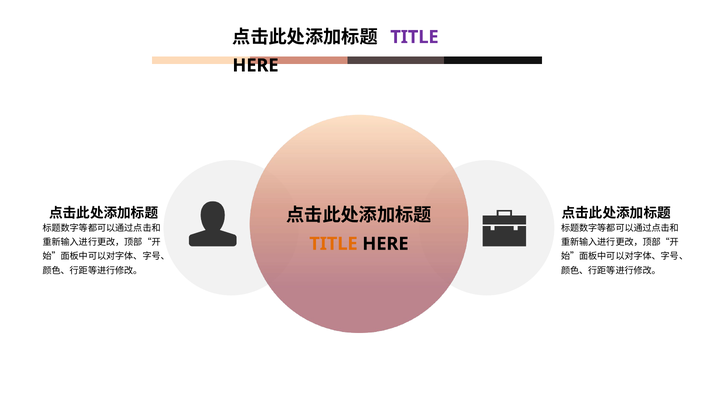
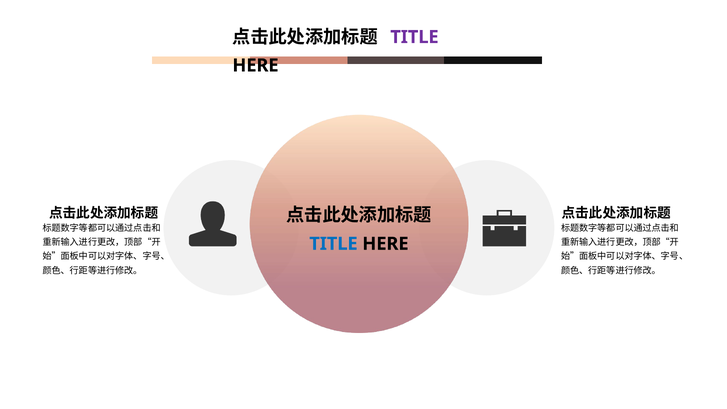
TITLE colour: orange -> blue (333, 244)
